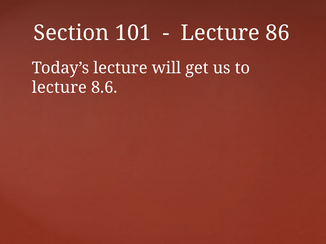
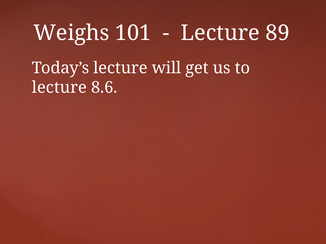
Section: Section -> Weighs (71, 33)
86: 86 -> 89 (278, 33)
